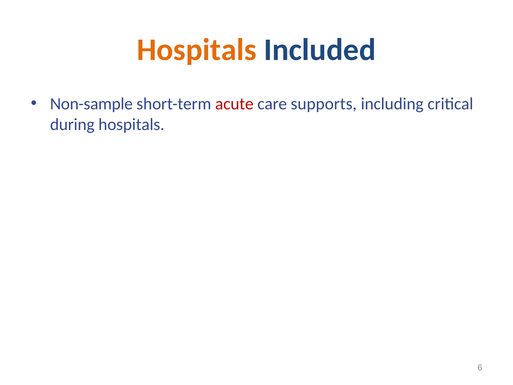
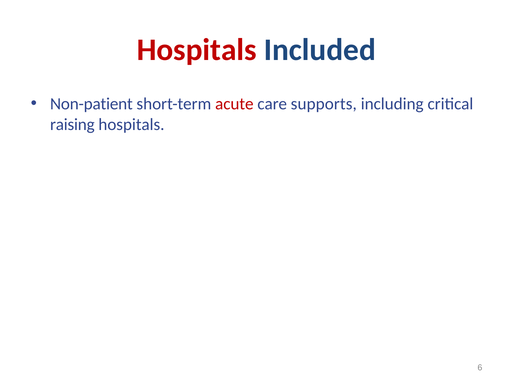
Hospitals colour: orange -> red (197, 50)
Non-sample: Non-sample -> Non-patient (91, 104)
during: during -> raising (72, 124)
